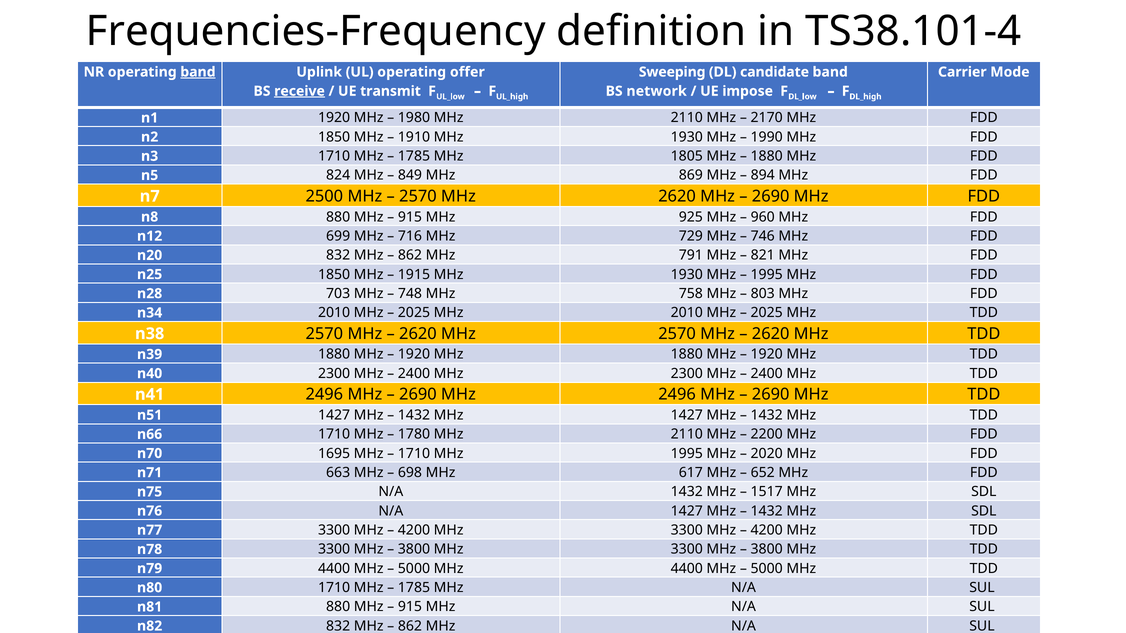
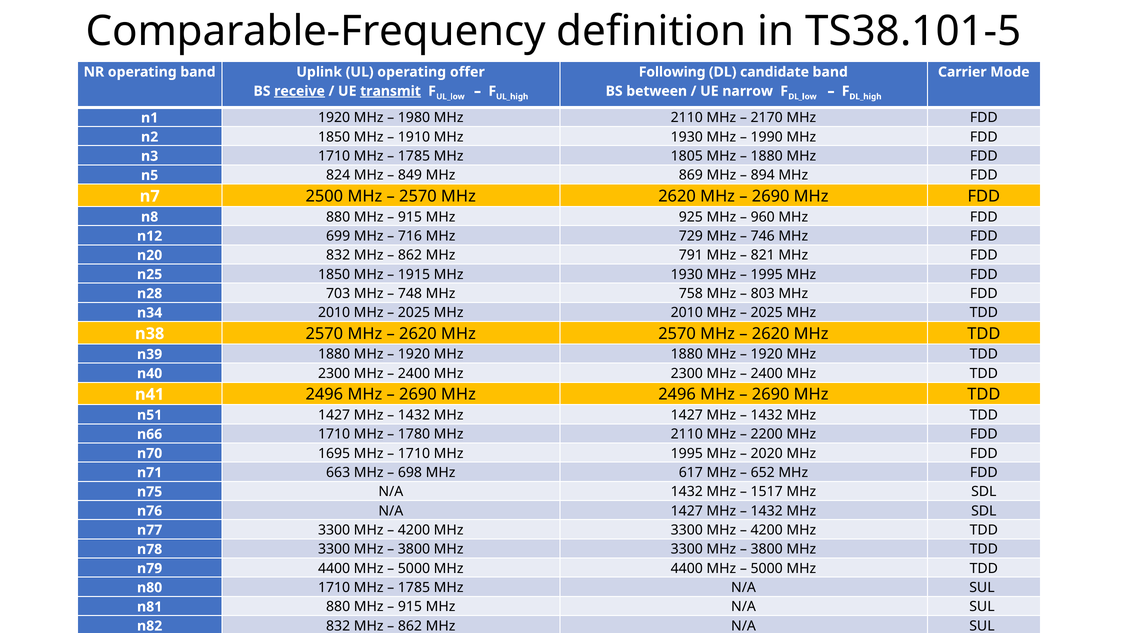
Frequencies-Frequency: Frequencies-Frequency -> Comparable-Frequency (316, 31)
TS38.101-4: TS38.101-4 -> TS38.101-5 (913, 31)
band underline: present -> none (198, 72)
Sweeping: Sweeping -> Following (672, 72)
transmit underline: none -> present (391, 91)
network: network -> between (657, 91)
impose: impose -> narrow (748, 91)
